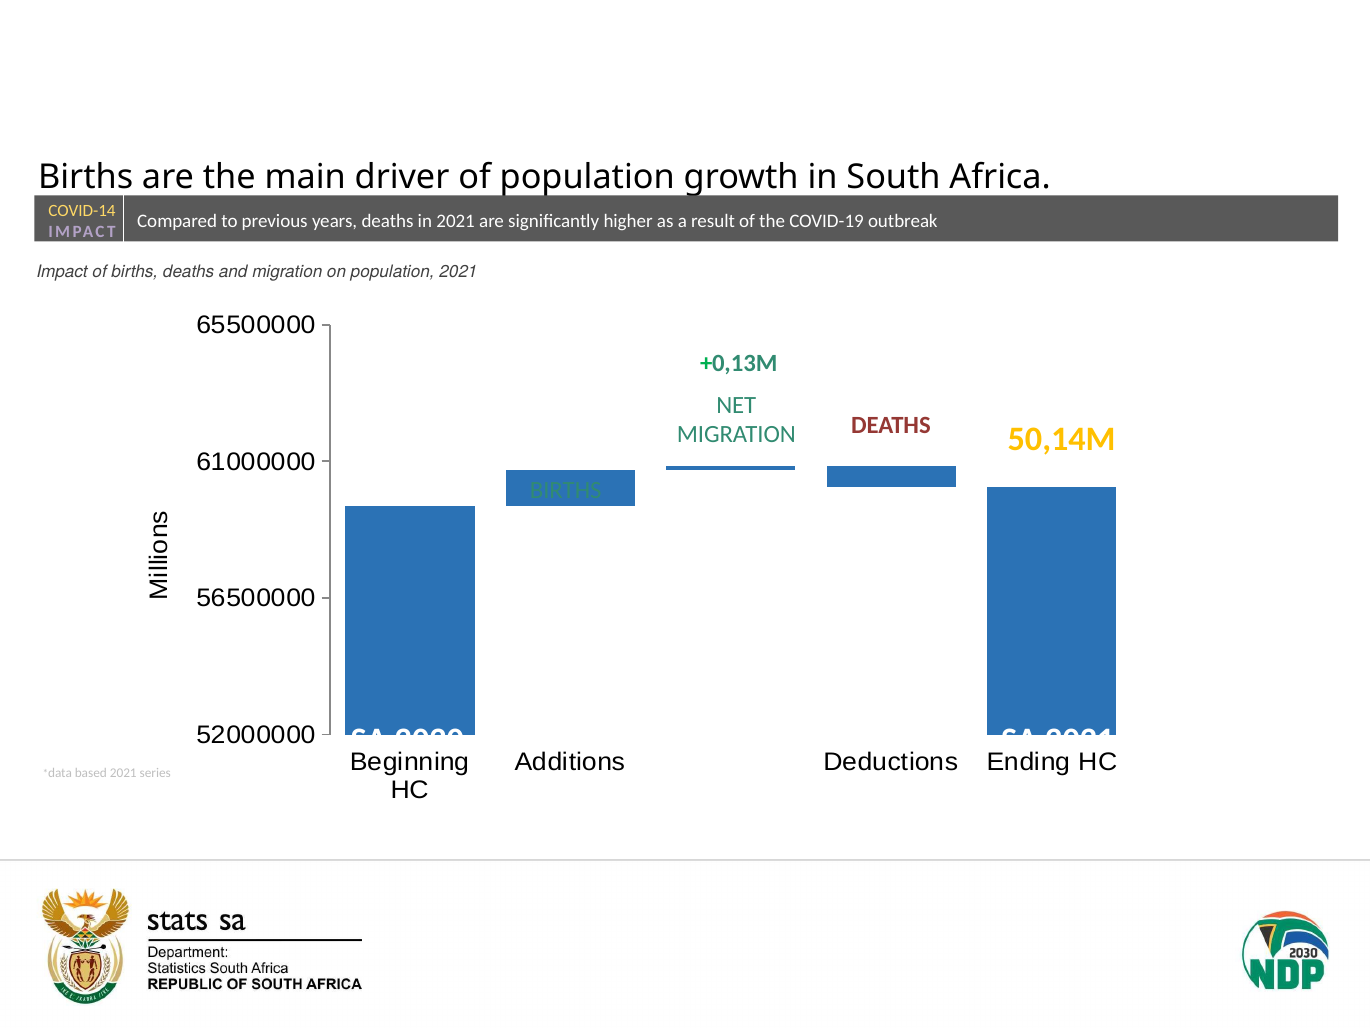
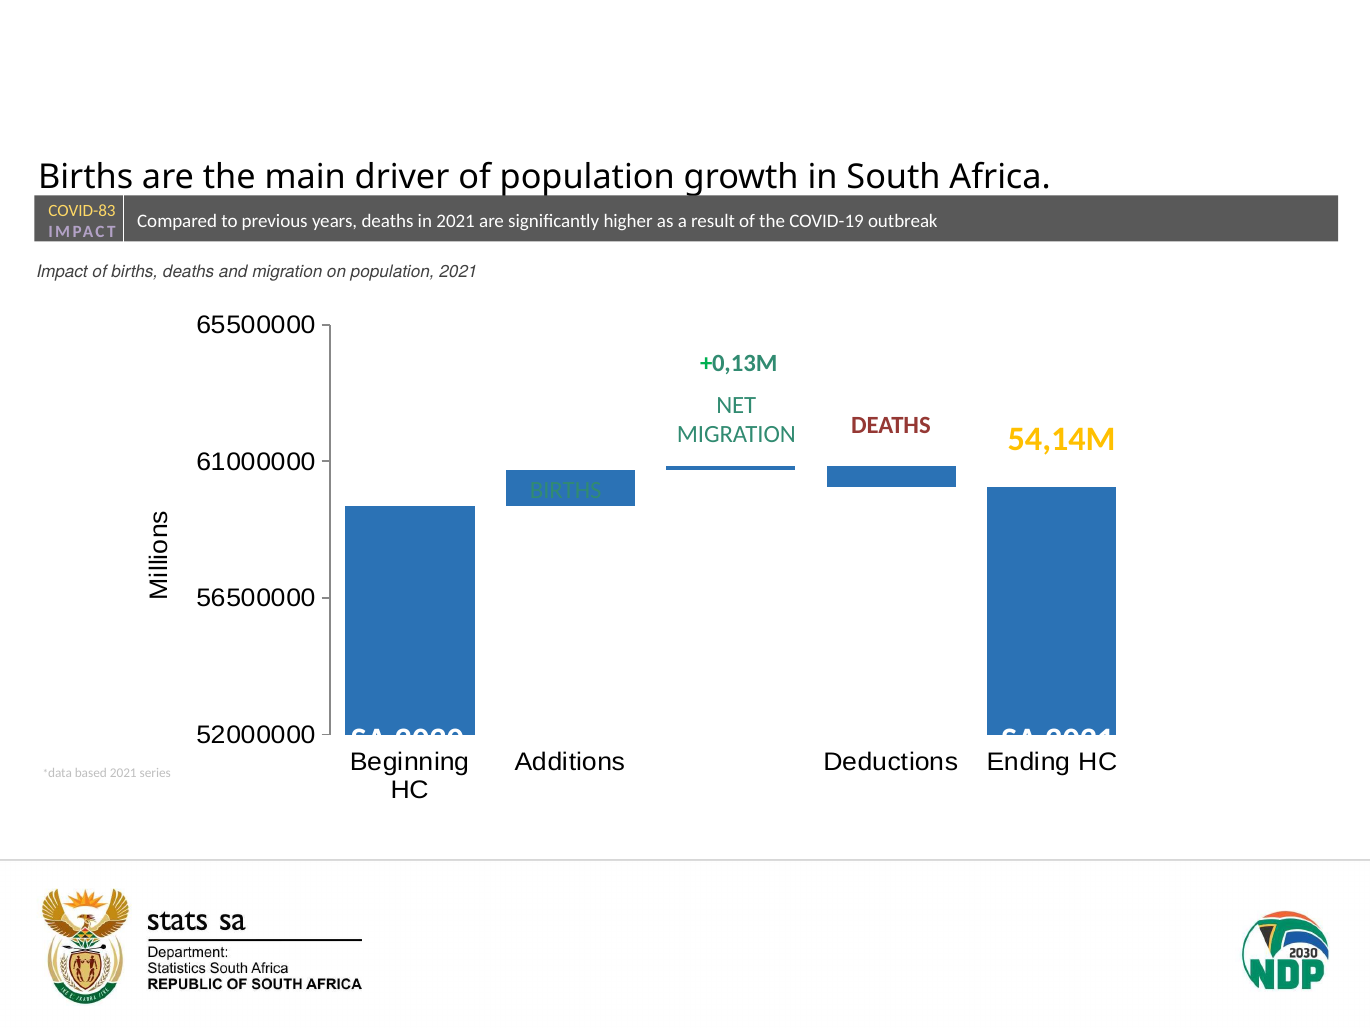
COVID-14: COVID-14 -> COVID-83 (82, 211)
50,14M: 50,14M -> 54,14M (1062, 439)
